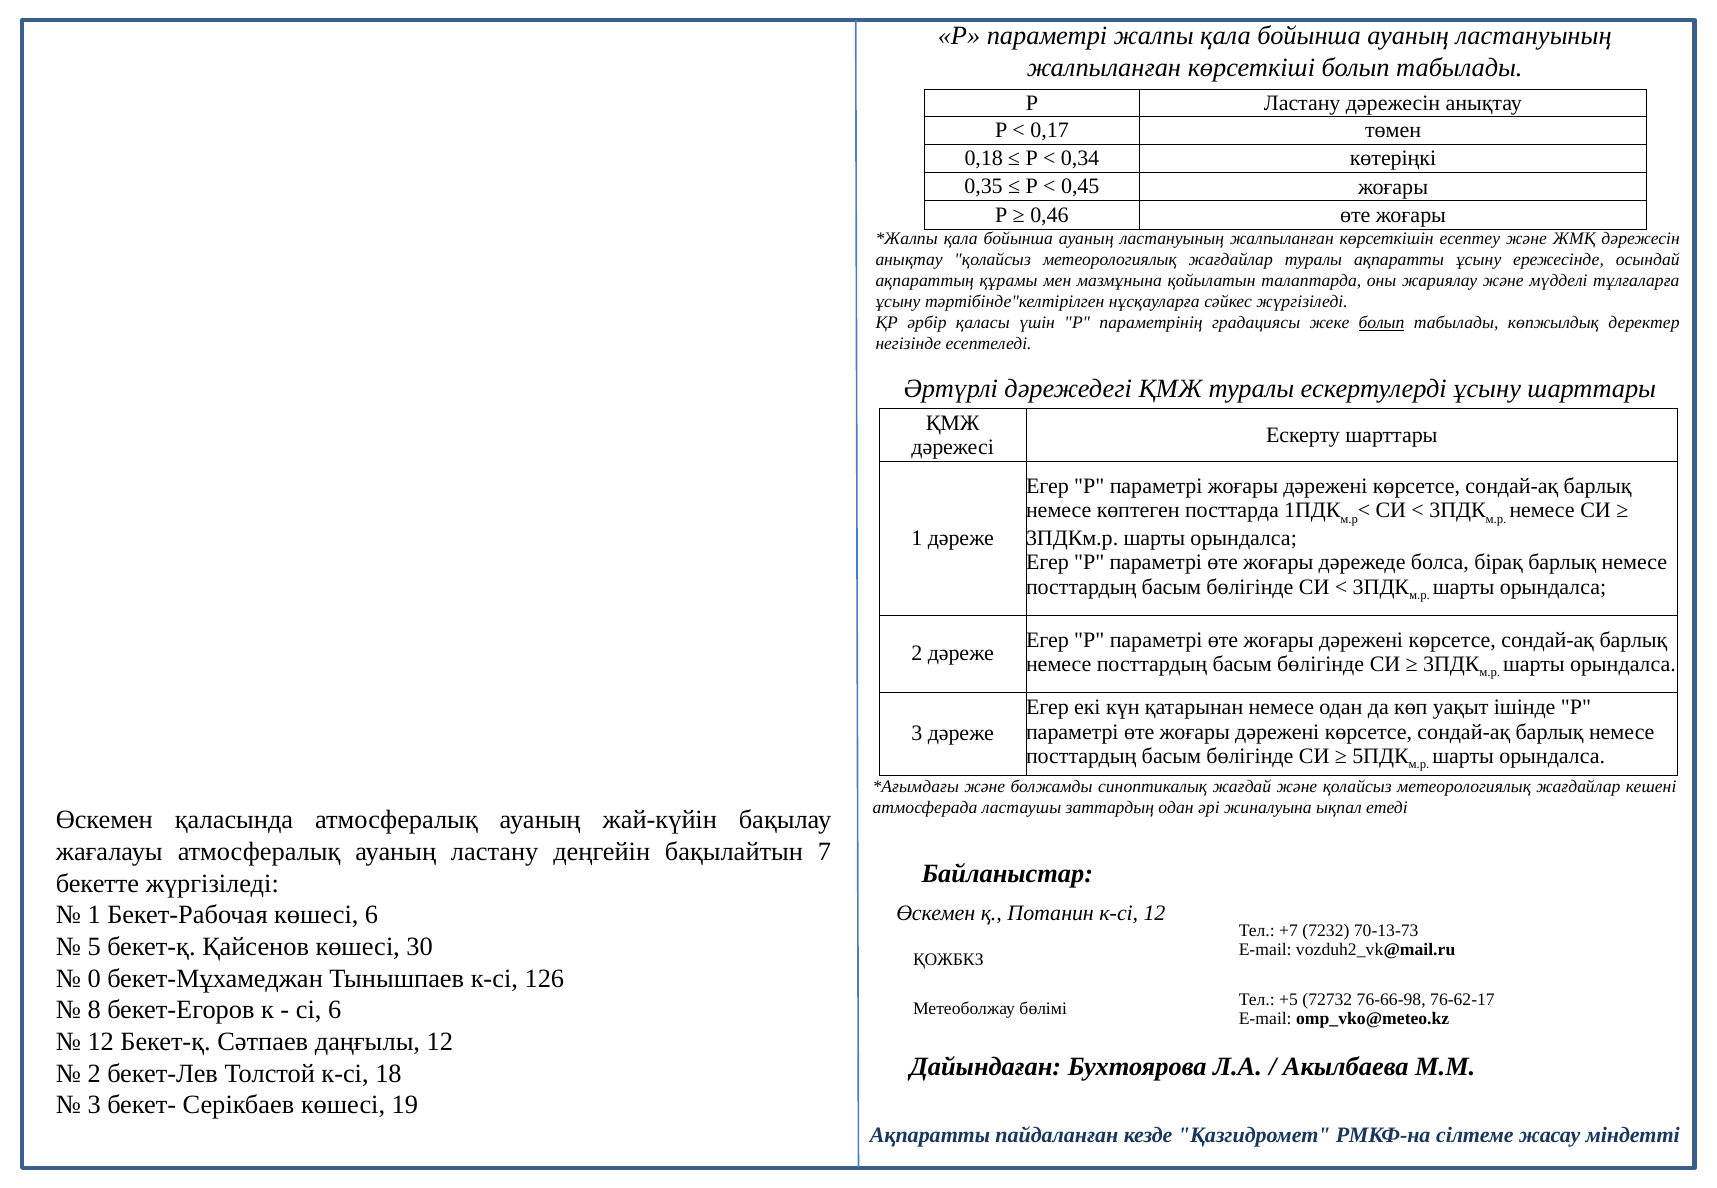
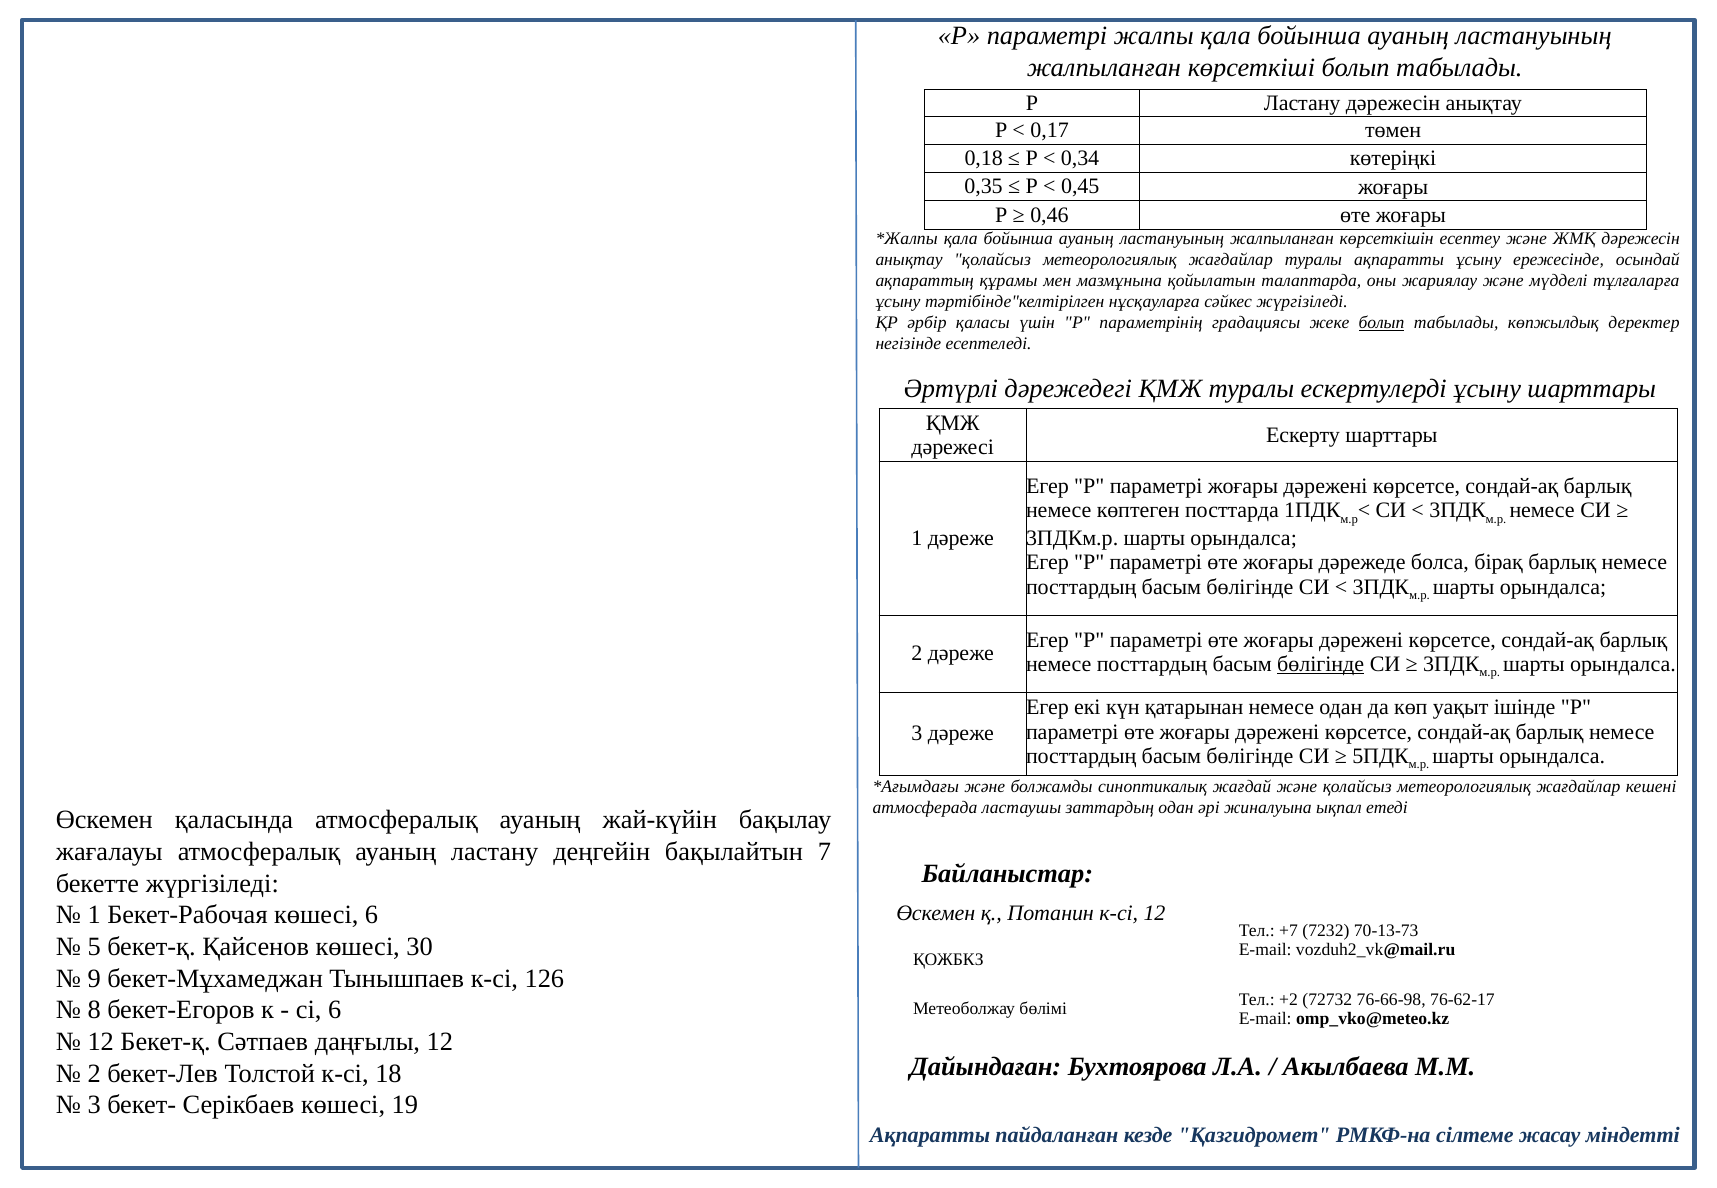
бөлігінде underline: none -> present (1321, 664)
0: 0 -> 9 (94, 979)
+5: +5 -> +2 (1288, 1000)
